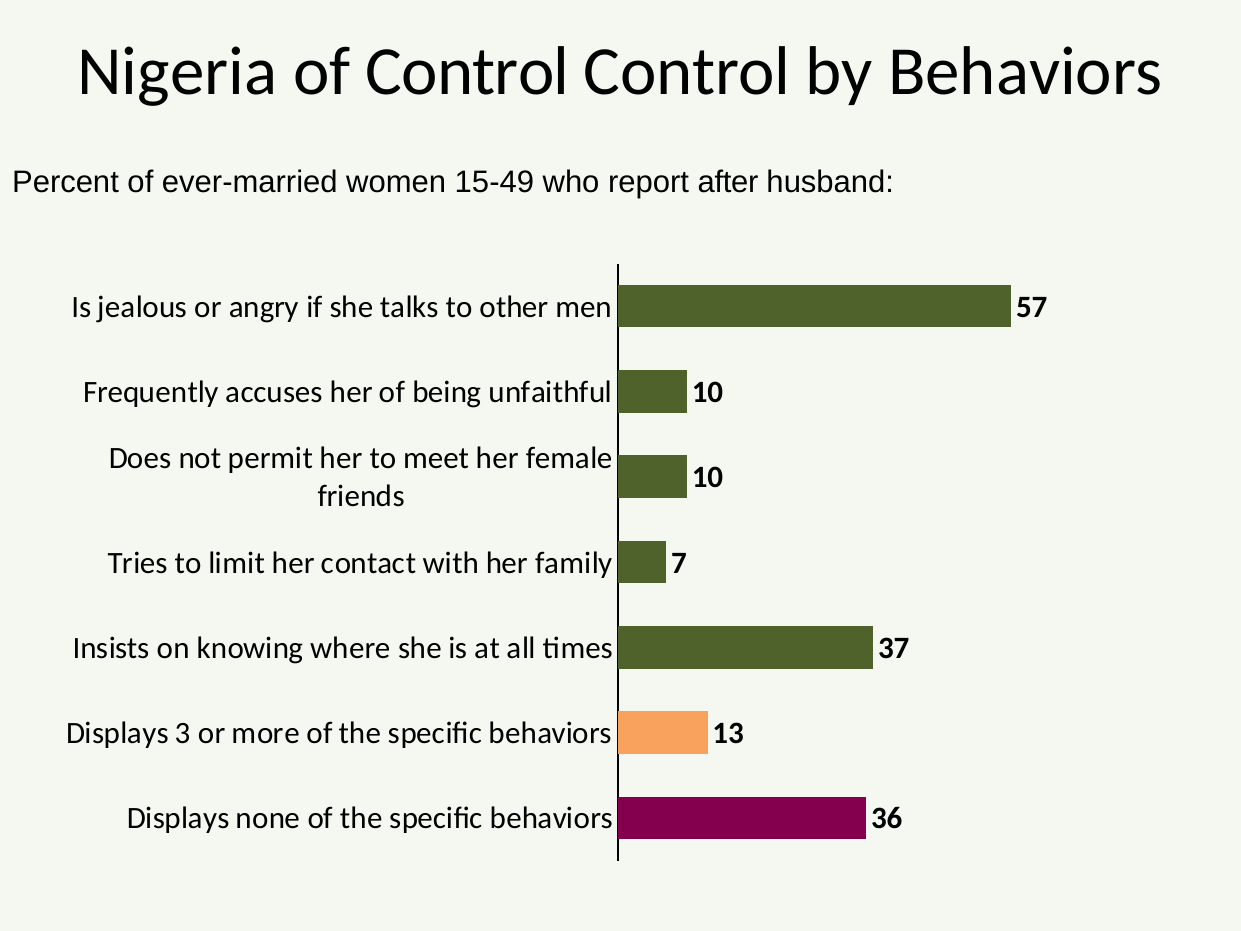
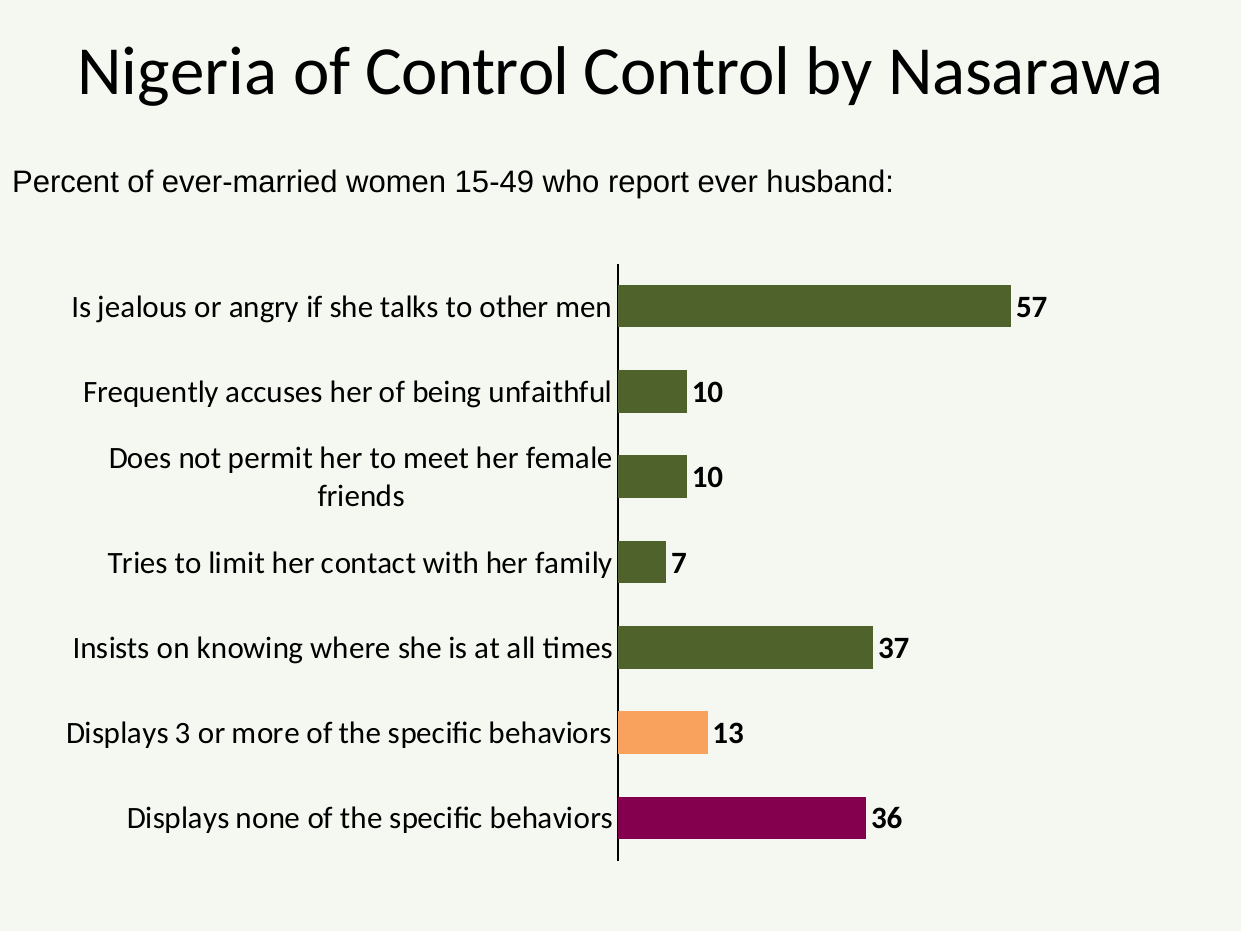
by Behaviors: Behaviors -> Nasarawa (1026, 72)
after: after -> ever (728, 182)
